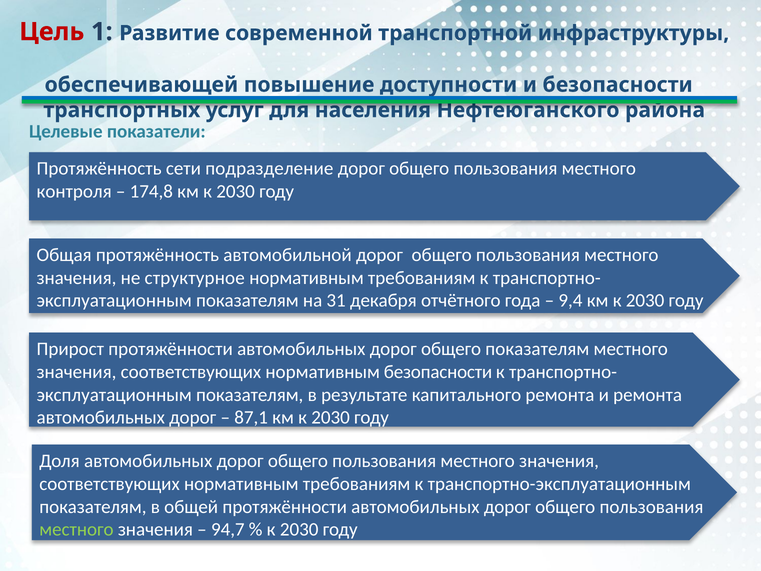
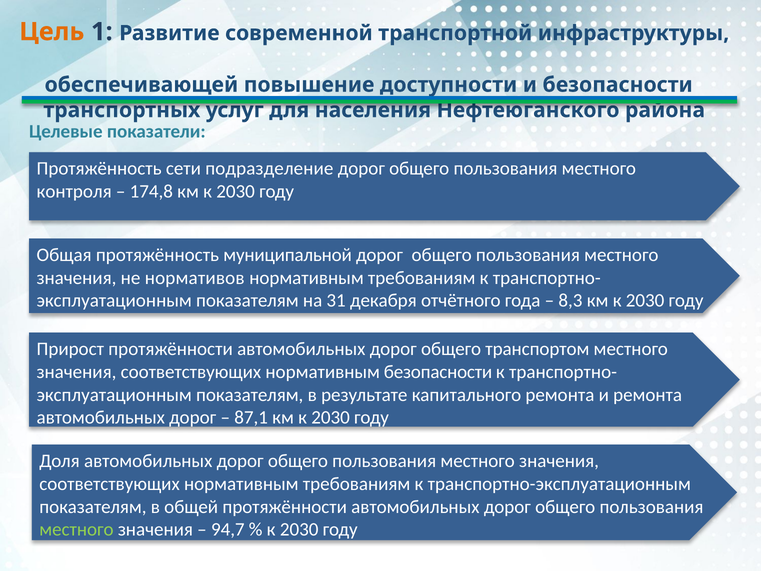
Цель colour: red -> orange (52, 32)
автомобильной: автомобильной -> муниципальной (288, 255)
структурное: структурное -> нормативов (195, 278)
9,4: 9,4 -> 8,3 (570, 300)
общего показателям: показателям -> транспортом (537, 349)
